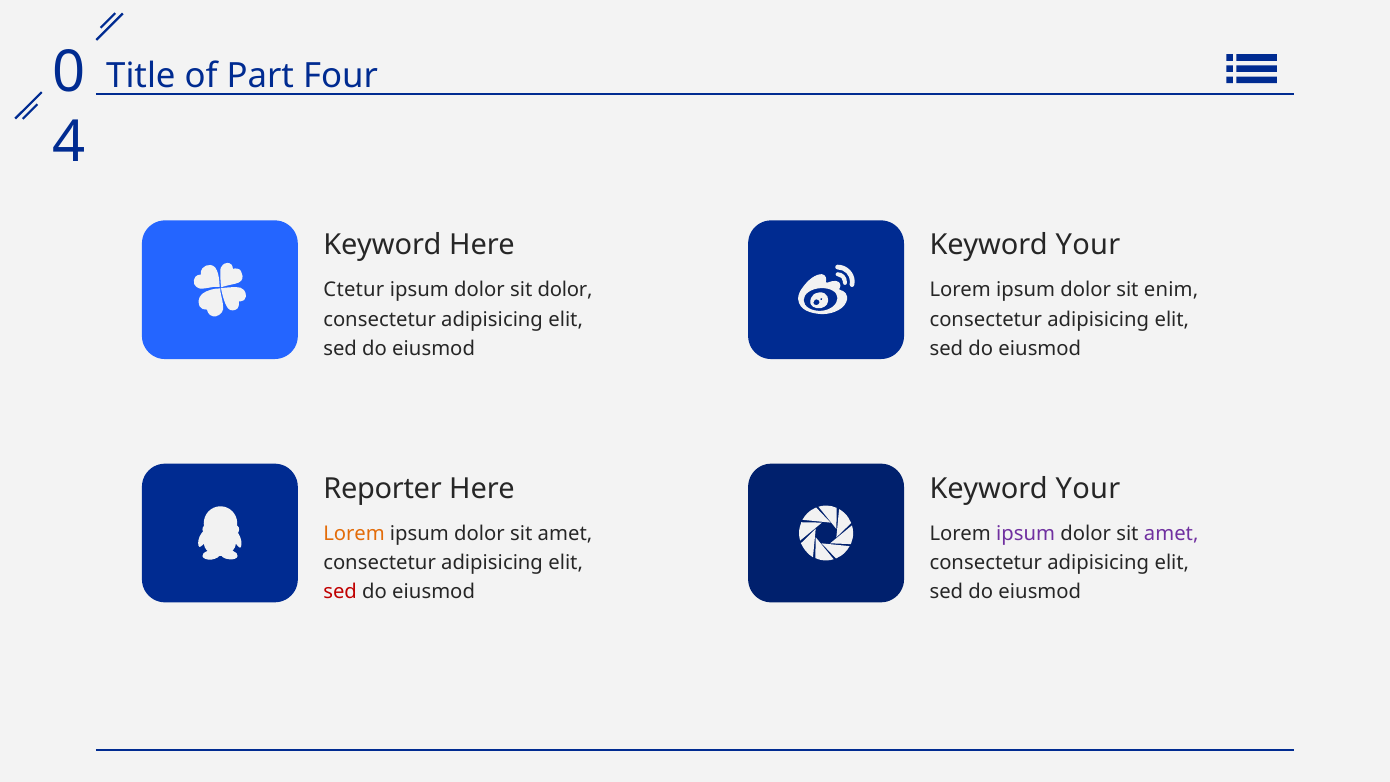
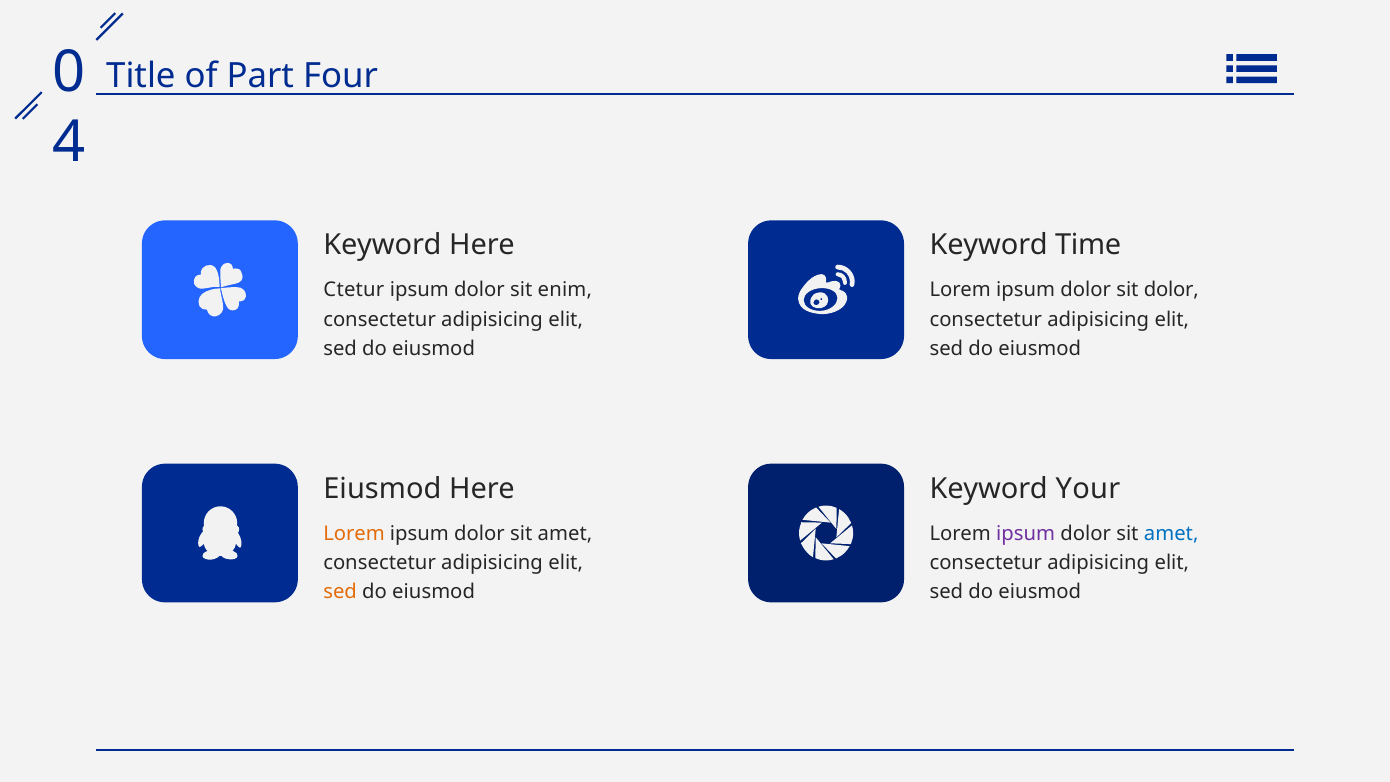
Your: Your -> Time (1088, 245)
sit dolor: dolor -> enim (565, 290)
sit enim: enim -> dolor (1171, 290)
Reporter: Reporter -> Eiusmod (382, 489)
amet colour: purple -> blue (1171, 533)
sed colour: red -> orange (340, 592)
